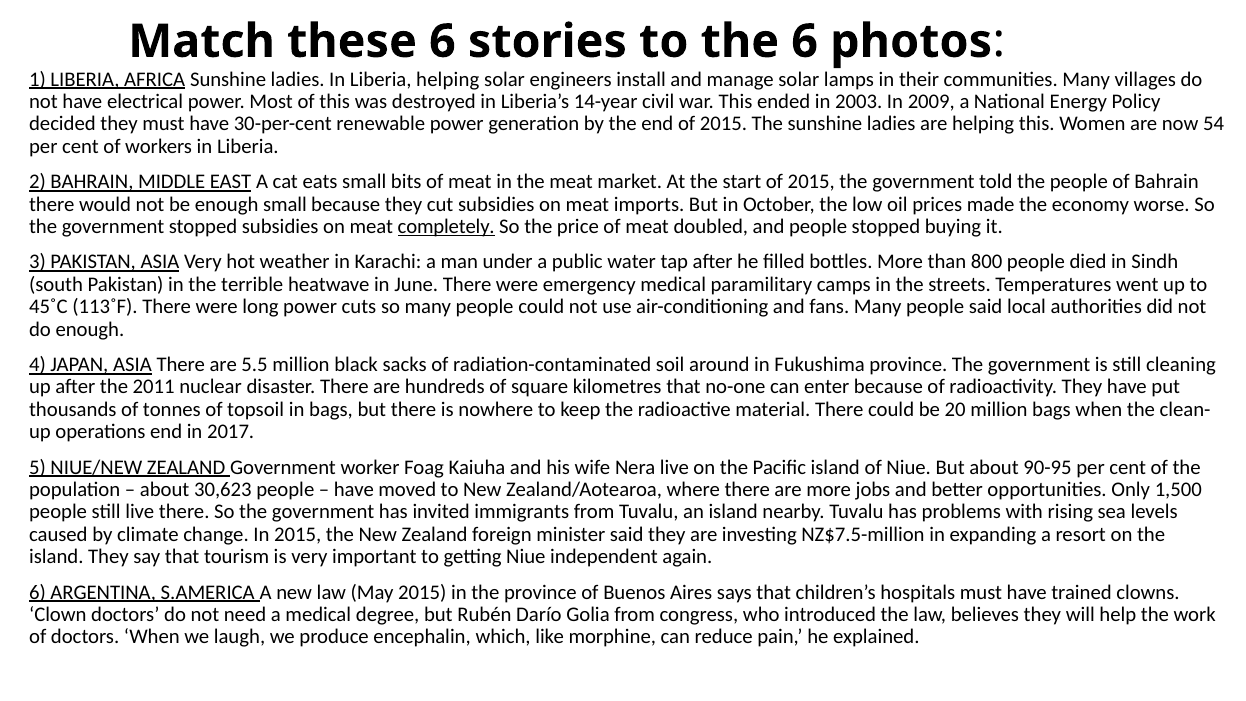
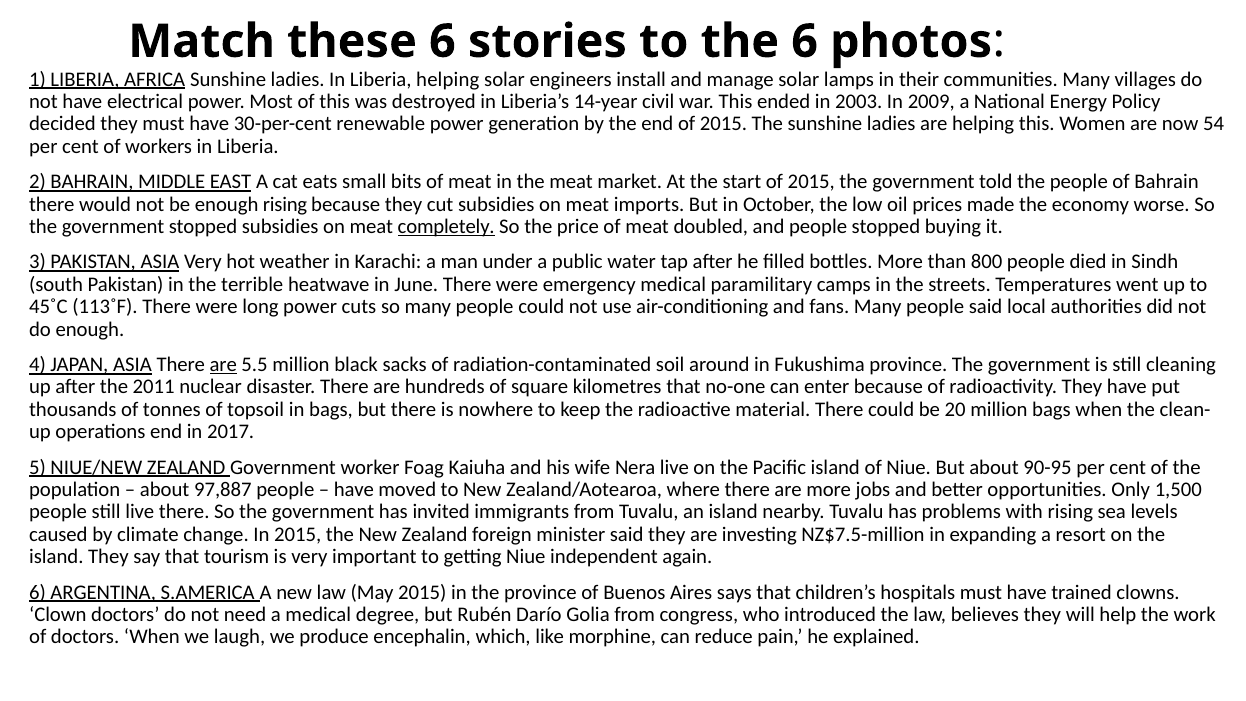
enough small: small -> rising (285, 204)
are underline: none -> present (223, 365)
30,623: 30,623 -> 97,887 (223, 490)
